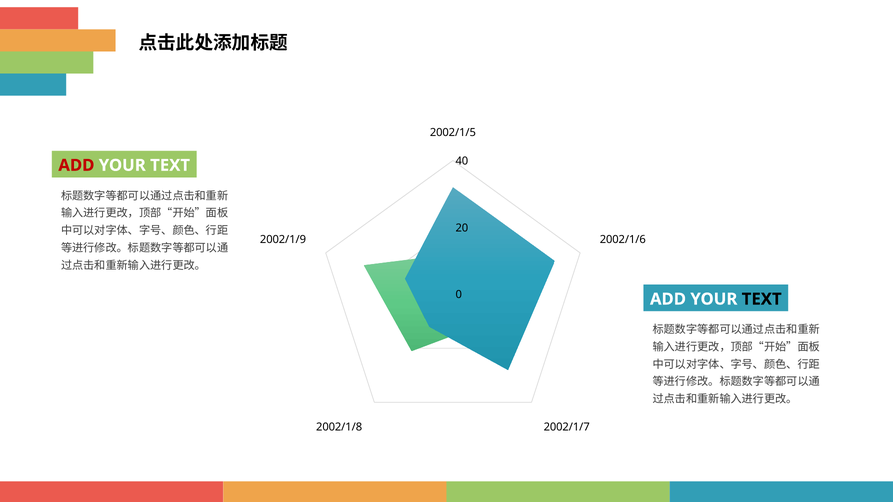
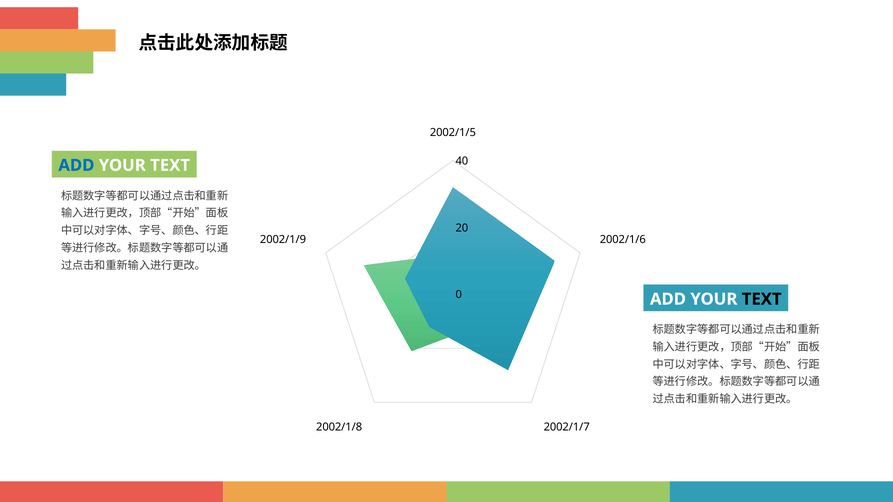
ADD colour: red -> blue (76, 165)
